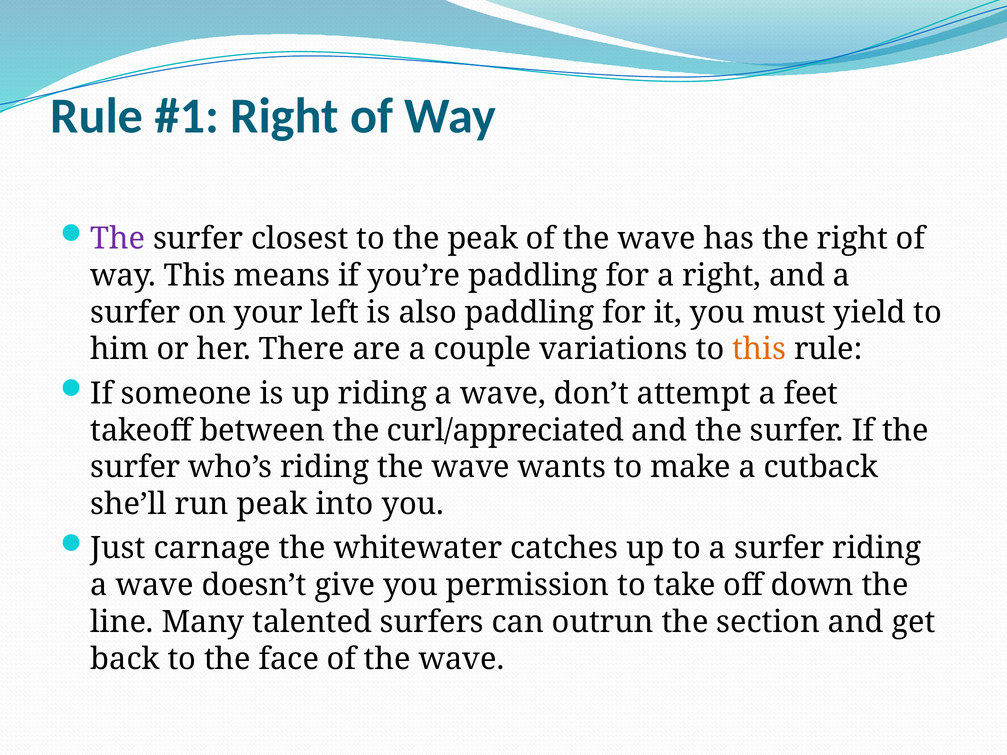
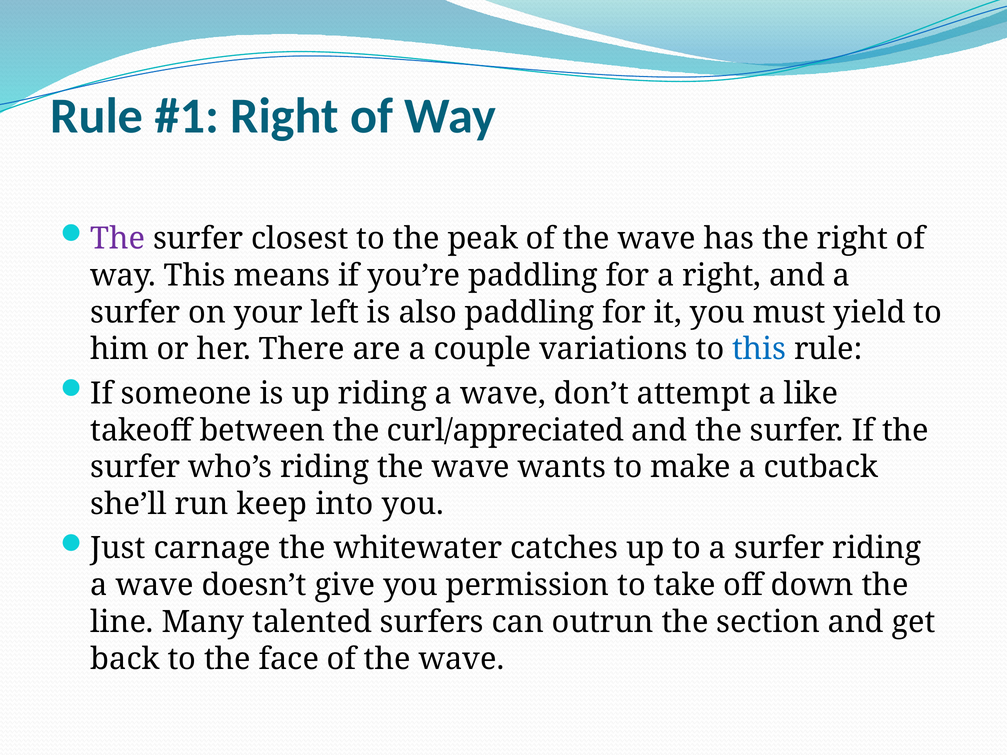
this colour: orange -> blue (759, 349)
feet: feet -> like (811, 394)
run peak: peak -> keep (272, 504)
